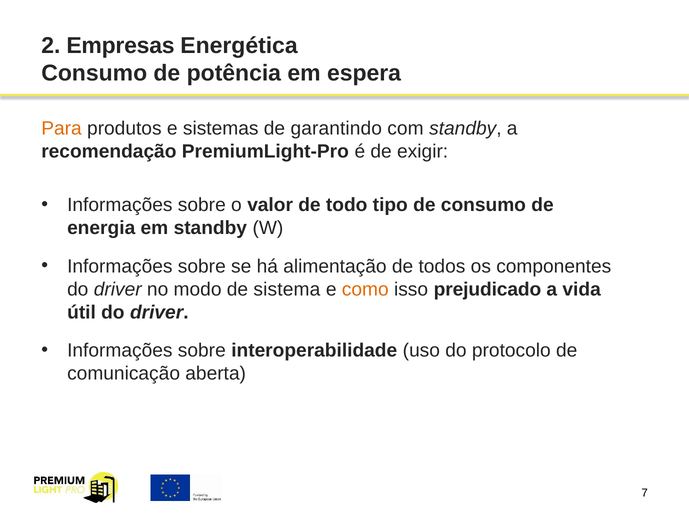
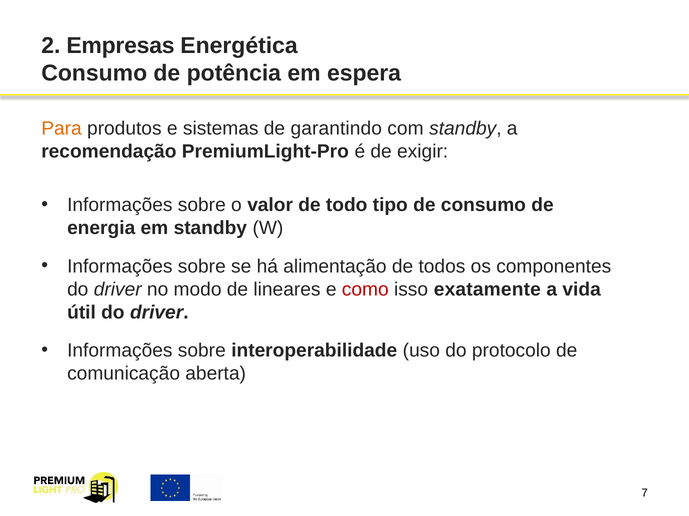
sistema: sistema -> lineares (287, 290)
como colour: orange -> red (365, 290)
prejudicado: prejudicado -> exatamente (487, 290)
